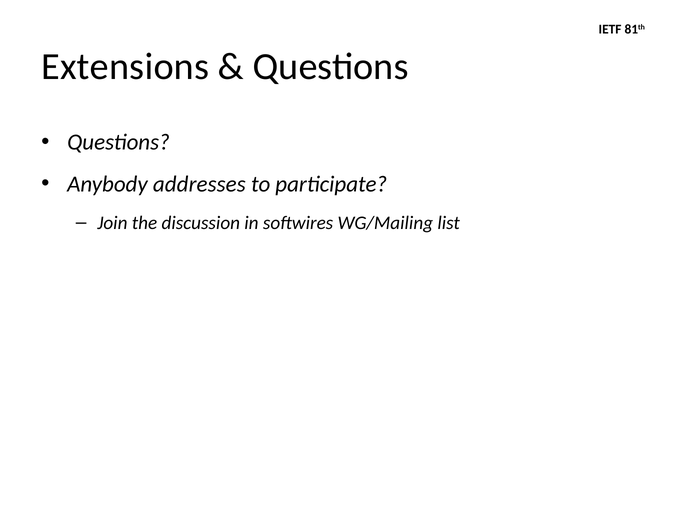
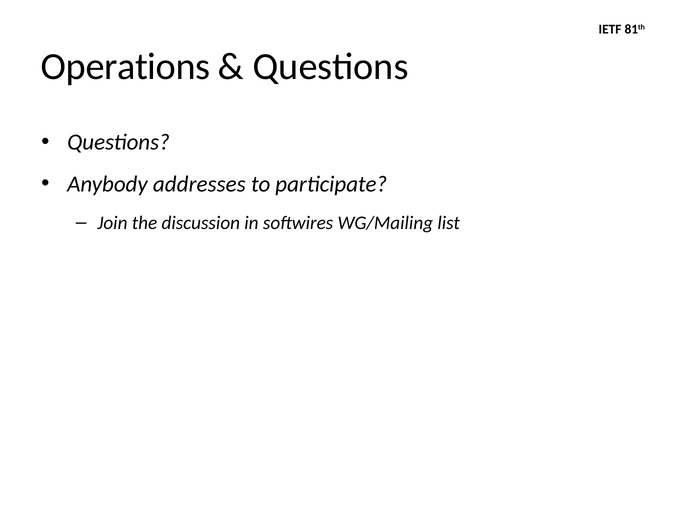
Extensions: Extensions -> Operations (126, 66)
